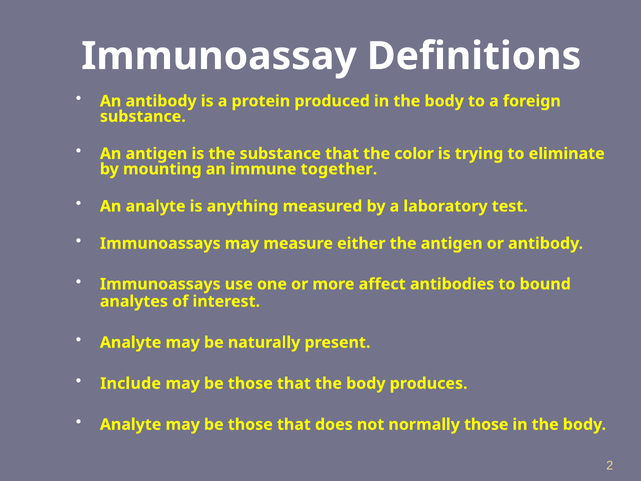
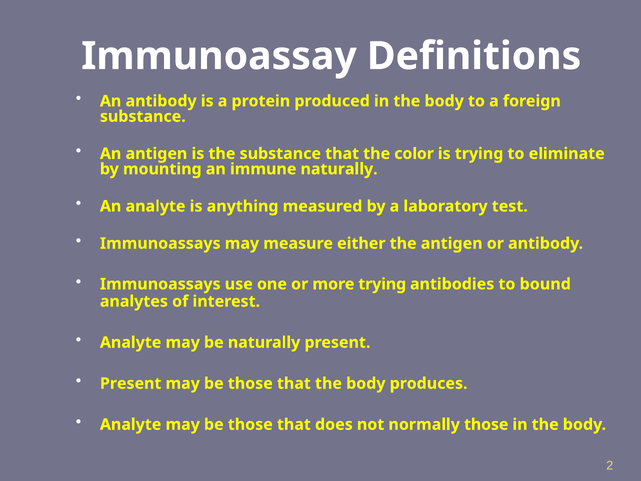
immune together: together -> naturally (339, 169)
more affect: affect -> trying (382, 284)
Include: Include -> Present (131, 383)
